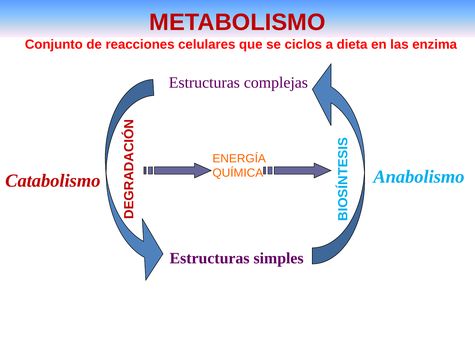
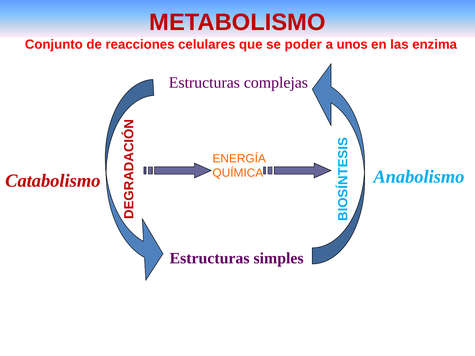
ciclos: ciclos -> poder (303, 45)
dieta: dieta -> unos (352, 45)
